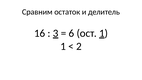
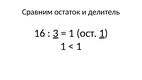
6: 6 -> 1 (71, 33)
2: 2 -> 1 (79, 46)
